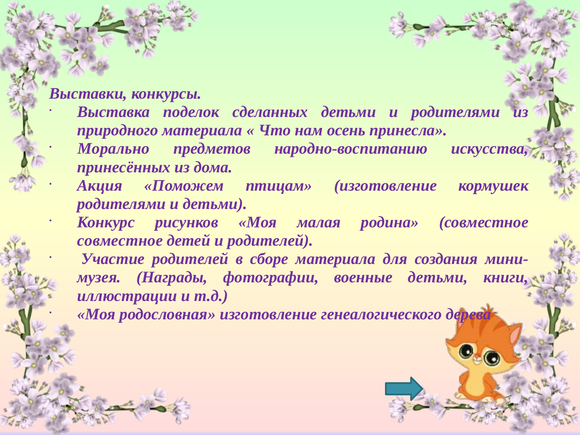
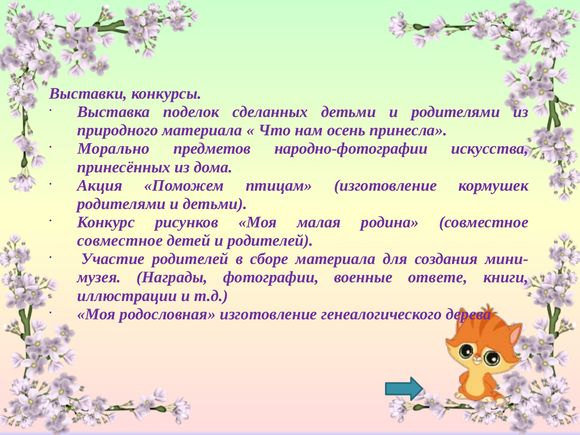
народно-воспитанию: народно-воспитанию -> народно-фотографии (351, 149)
военные детьми: детьми -> ответе (438, 277)
